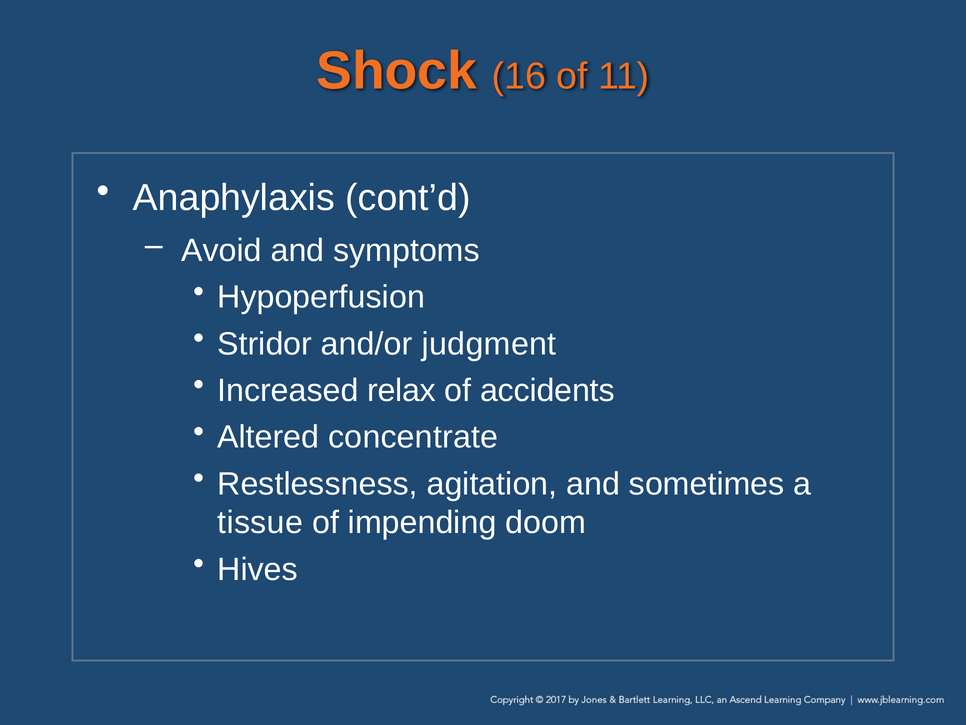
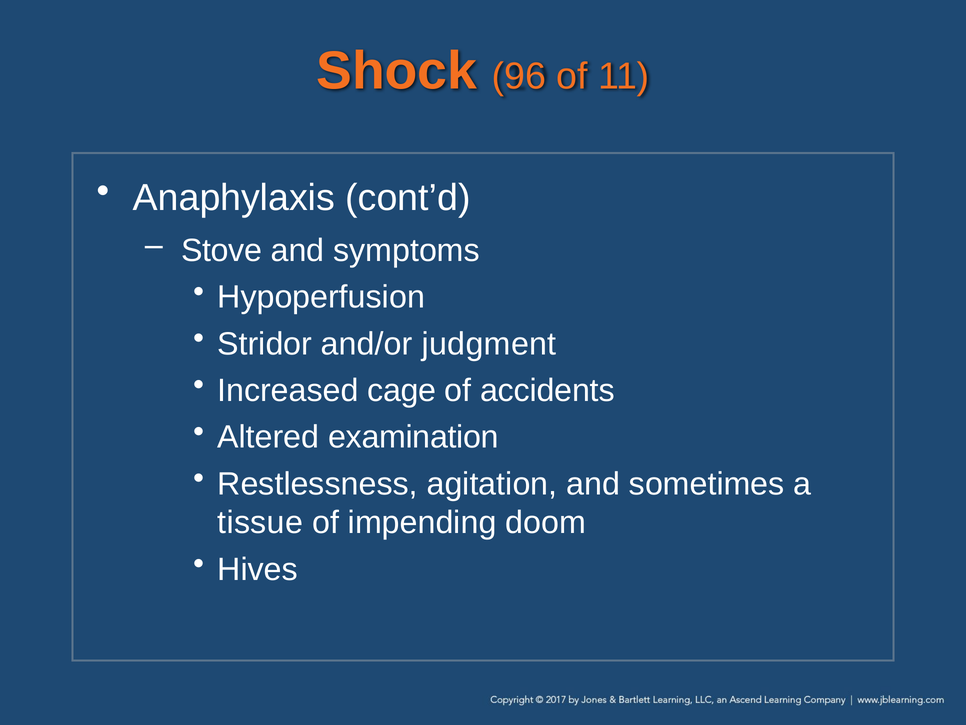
16: 16 -> 96 (519, 76)
Avoid: Avoid -> Stove (222, 250)
relax: relax -> cage (402, 390)
concentrate: concentrate -> examination (413, 437)
